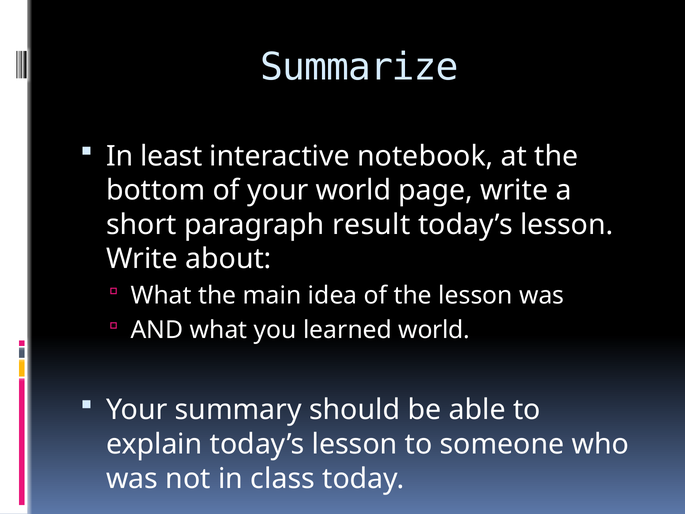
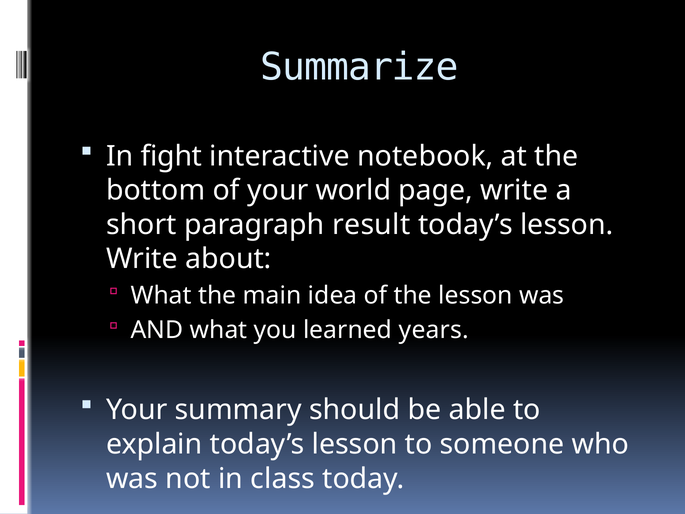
least: least -> fight (171, 156)
learned world: world -> years (434, 330)
